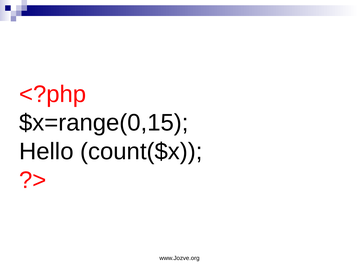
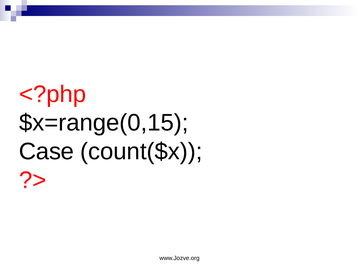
Hello: Hello -> Case (46, 152)
